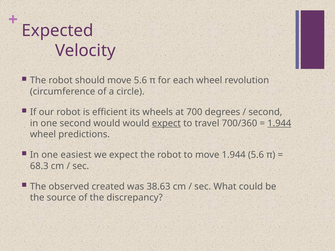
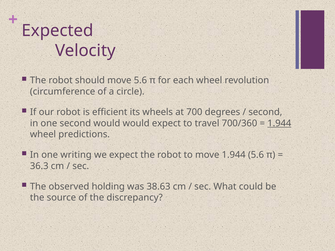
expect underline: present -> none (166, 123)
easiest: easiest -> writing (76, 155)
68.3: 68.3 -> 36.3 (39, 166)
created: created -> holding (108, 187)
